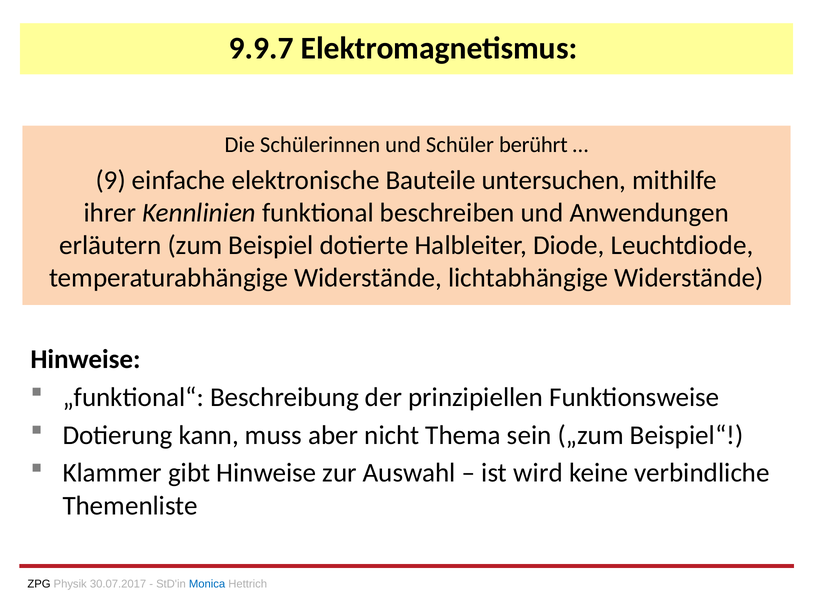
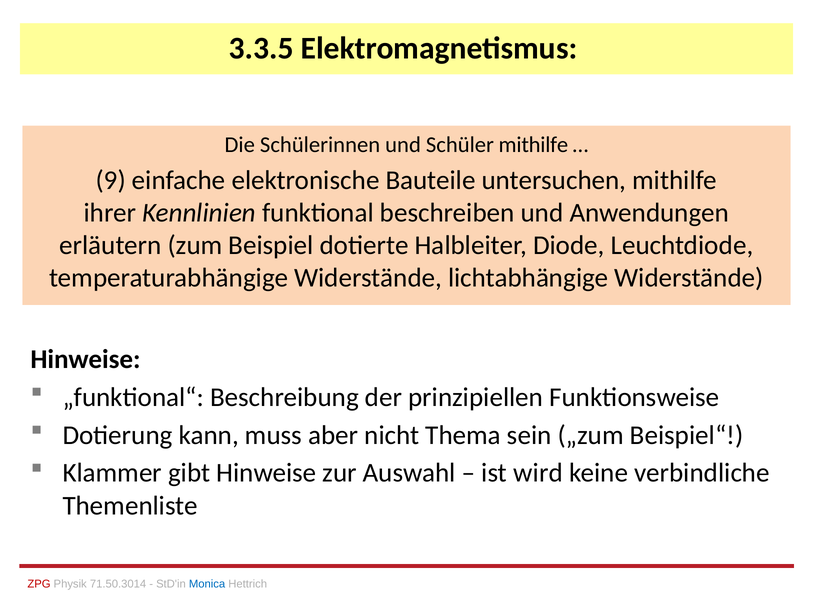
9.9.7: 9.9.7 -> 3.3.5 (261, 48)
Schüler berührt: berührt -> mithilfe (533, 145)
ZPG colour: black -> red (39, 584)
30.07.2017: 30.07.2017 -> 71.50.3014 (118, 584)
